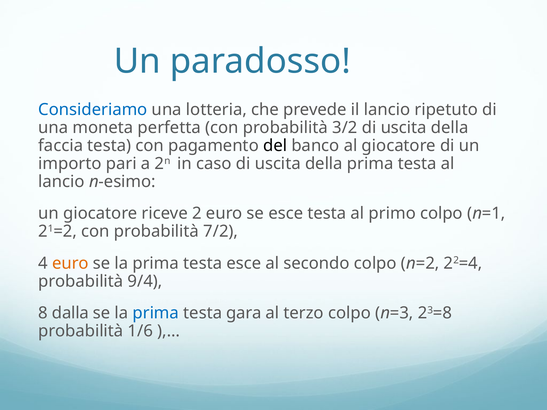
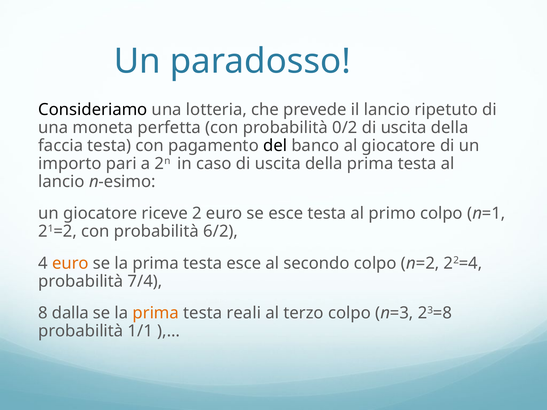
Consideriamo colour: blue -> black (93, 110)
3/2: 3/2 -> 0/2 (345, 128)
7/2: 7/2 -> 6/2 (221, 232)
9/4: 9/4 -> 7/4 (145, 281)
prima colour: blue -> orange (156, 313)
gara: gara -> reali (244, 313)
1/6: 1/6 -> 1/1 (140, 331)
